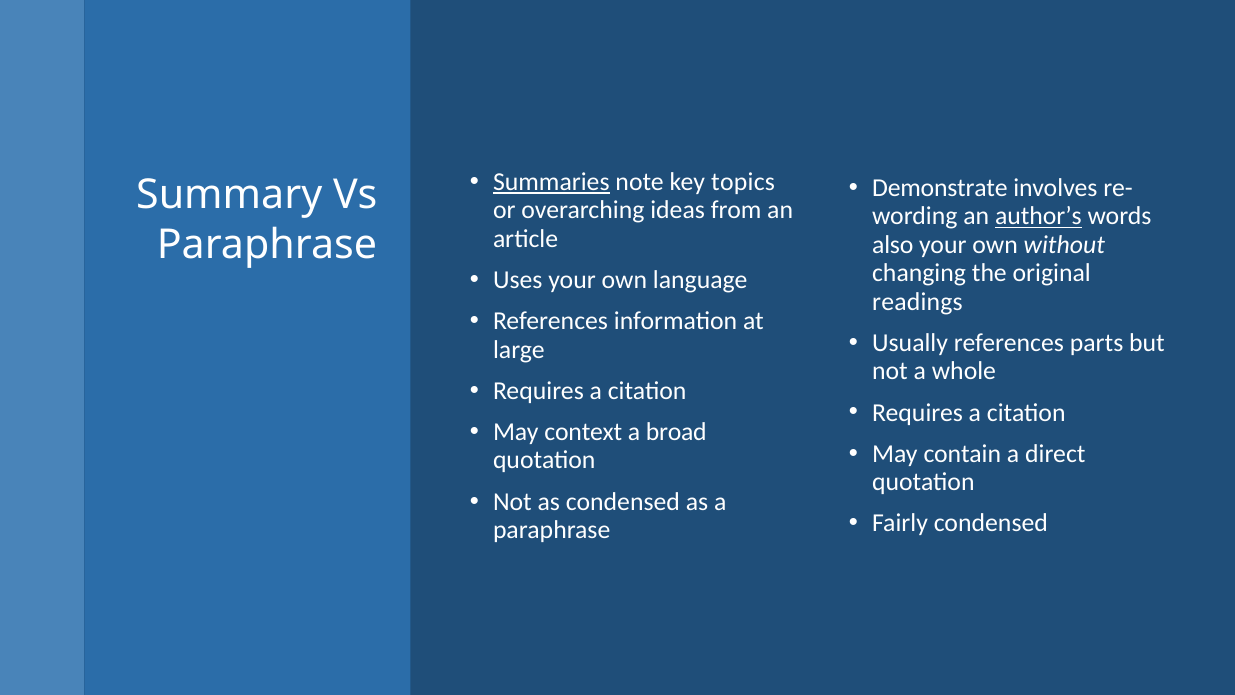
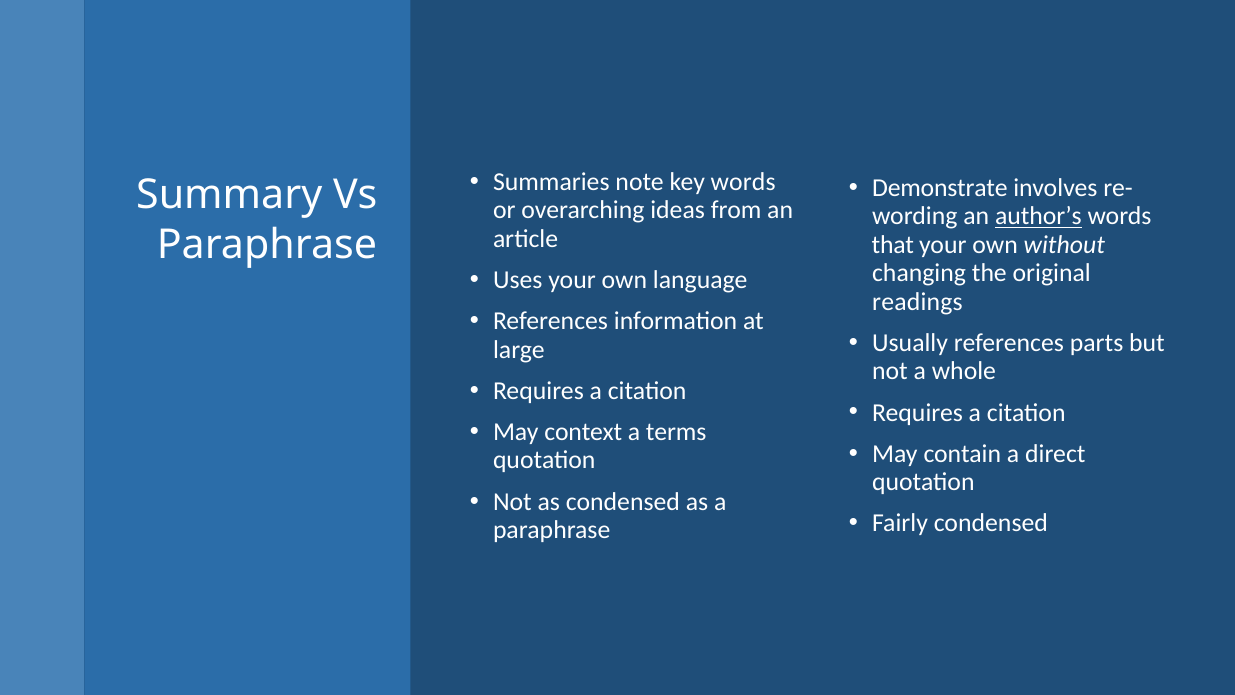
Summaries underline: present -> none (551, 182)
key topics: topics -> words (743, 182)
also: also -> that (893, 245)
broad: broad -> terms (676, 432)
